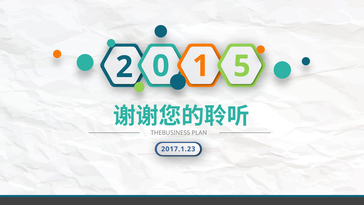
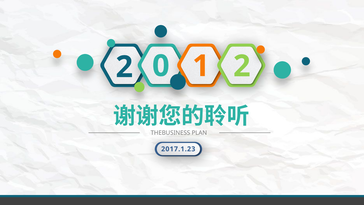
1 5: 5 -> 2 (242, 66)
